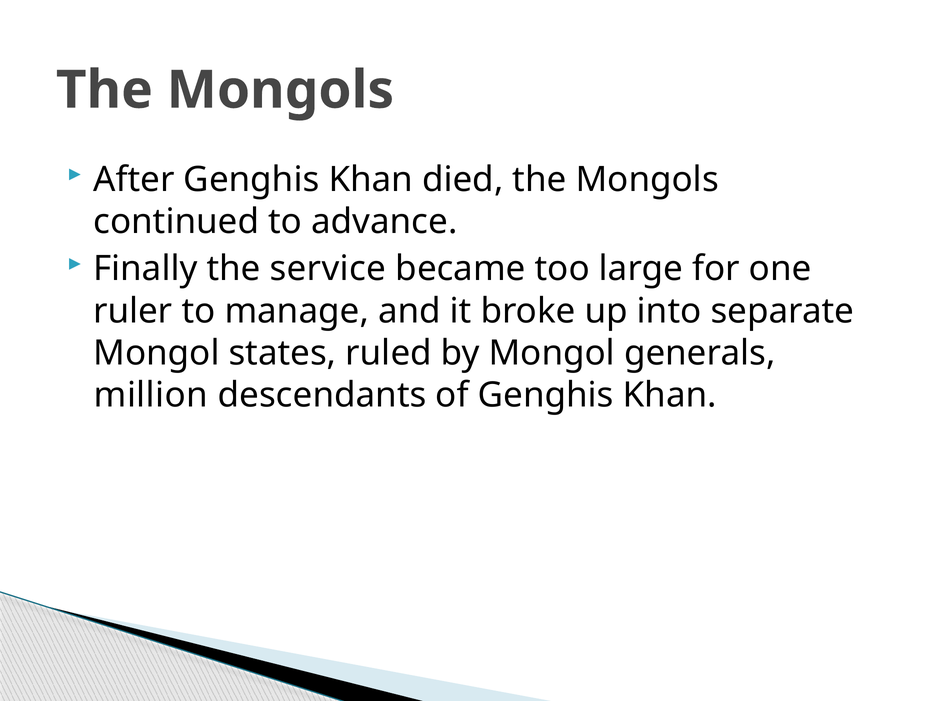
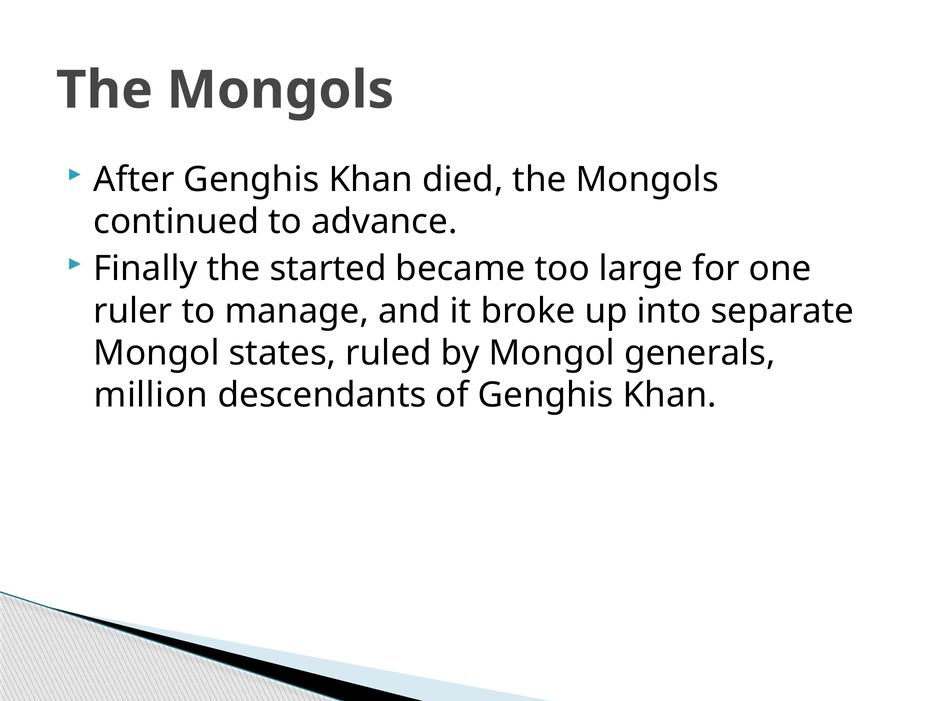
service: service -> started (328, 269)
